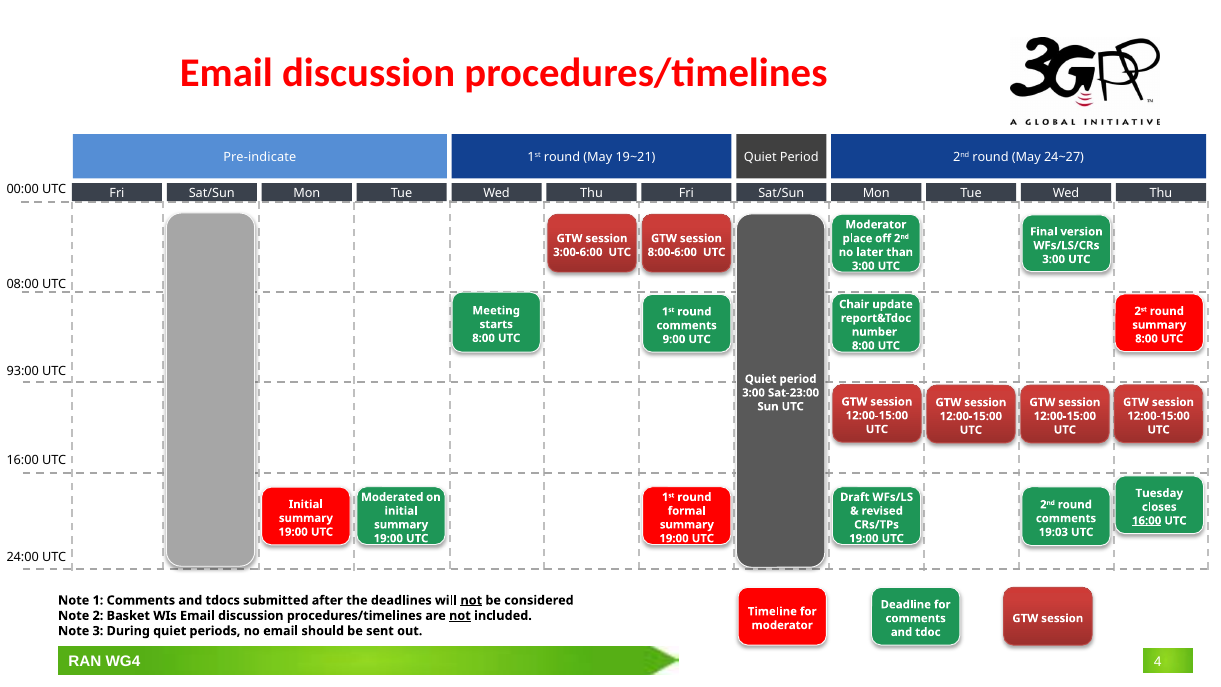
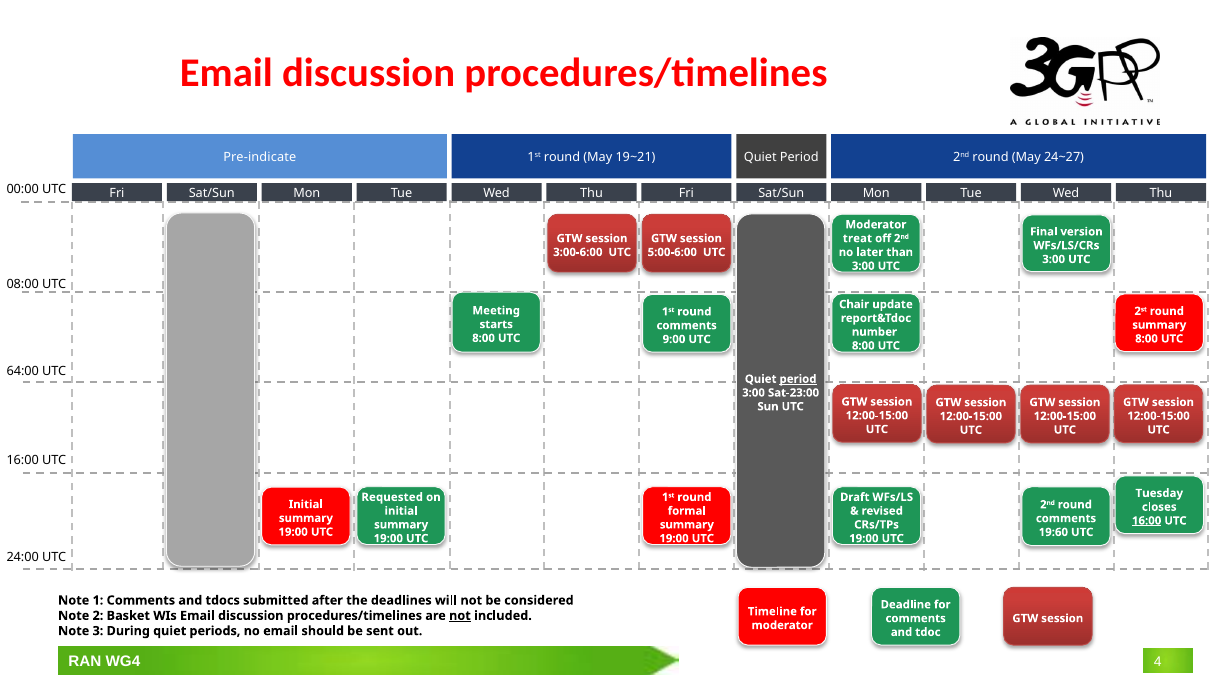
place: place -> treat (857, 238)
8:00-6:00: 8:00-6:00 -> 5:00-6:00 (672, 252)
93:00: 93:00 -> 64:00 (23, 371)
period underline: none -> present (798, 379)
Moderated: Moderated -> Requested (392, 497)
19:03: 19:03 -> 19:60 (1053, 532)
not underline: present -> none (471, 600)
